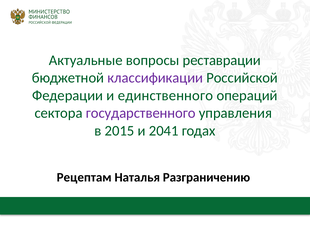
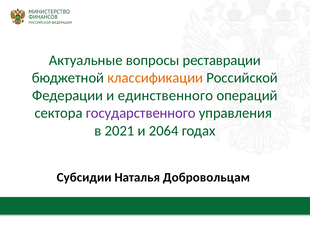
классификации colour: purple -> orange (155, 78)
2015: 2015 -> 2021 (120, 130)
2041: 2041 -> 2064 (164, 130)
Рецептам: Рецептам -> Субсидии (84, 177)
Разграничению: Разграничению -> Добровольцам (206, 177)
